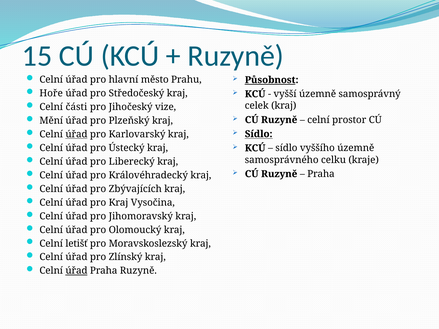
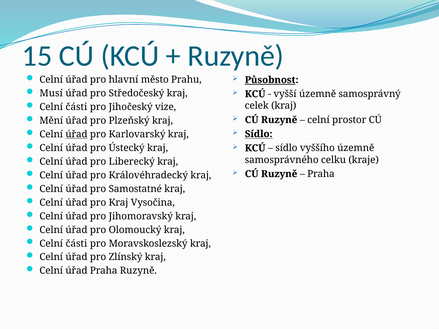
Hoře: Hoře -> Musí (51, 93)
Zbývajících: Zbývajících -> Samostatné (135, 189)
letišť: letišť -> části (76, 244)
úřad underline: present -> none (76, 271)
